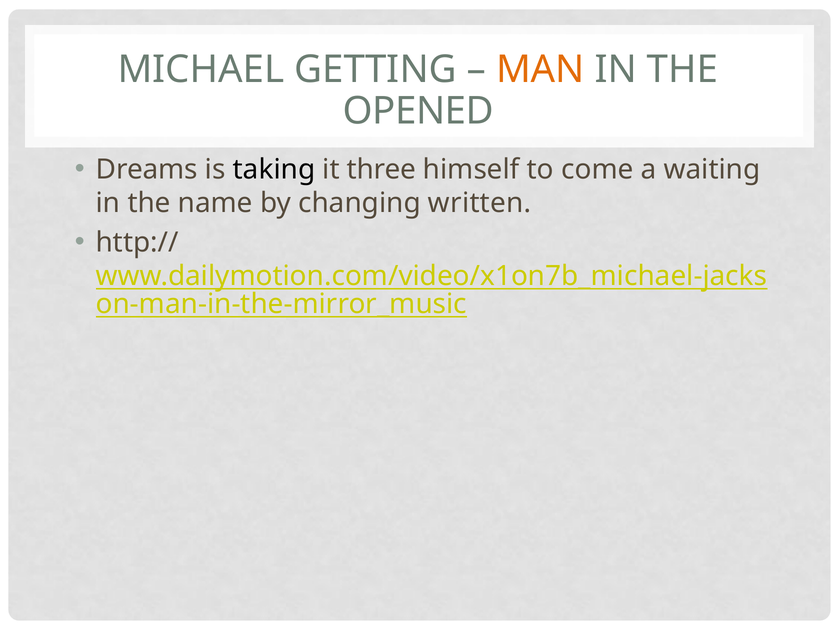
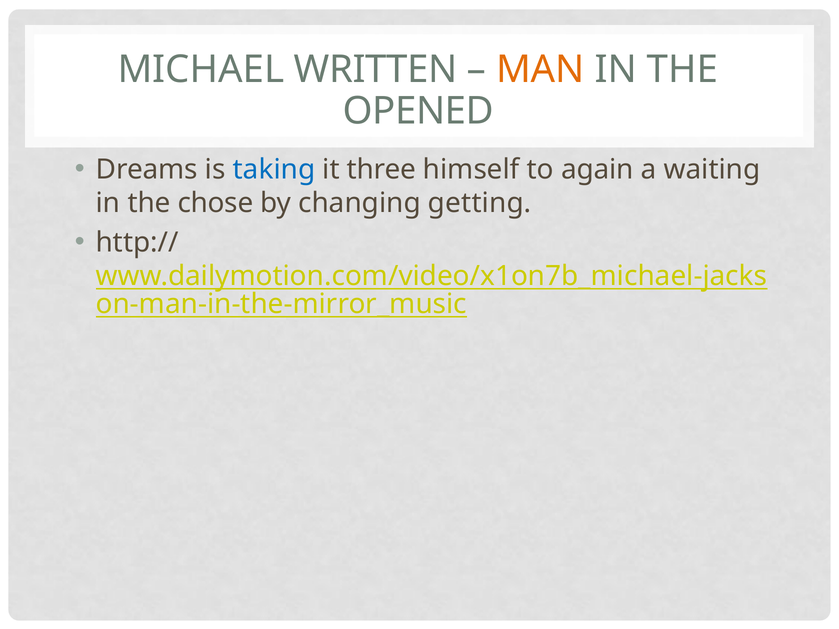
GETTING: GETTING -> WRITTEN (376, 69)
taking colour: black -> blue (274, 170)
come: come -> again (597, 170)
name: name -> chose (215, 203)
written: written -> getting (480, 203)
